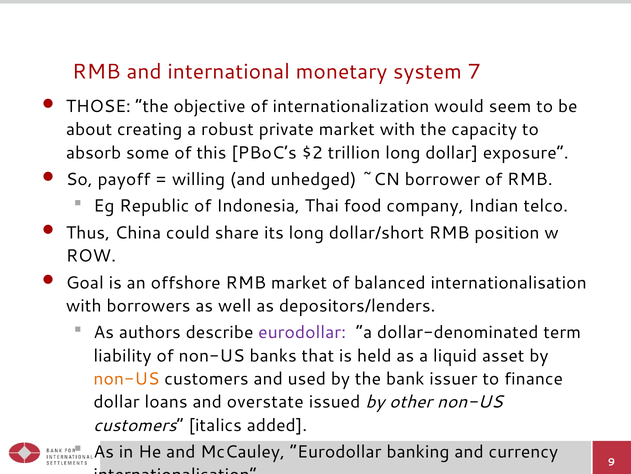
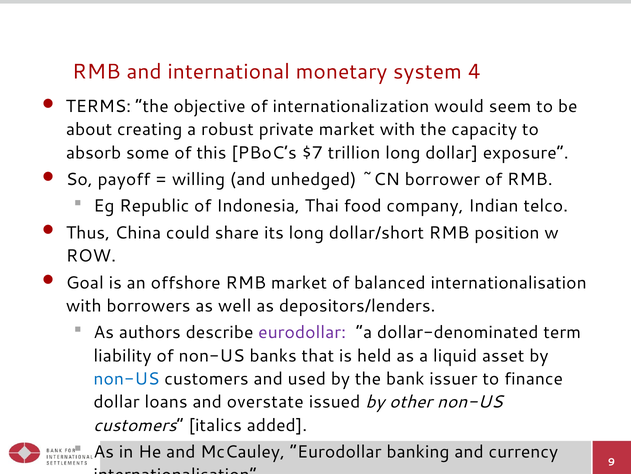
7: 7 -> 4 (474, 72)
THOSE: THOSE -> TERMS (98, 106)
$2: $2 -> $7 (312, 153)
non-US colour: orange -> blue (127, 378)
